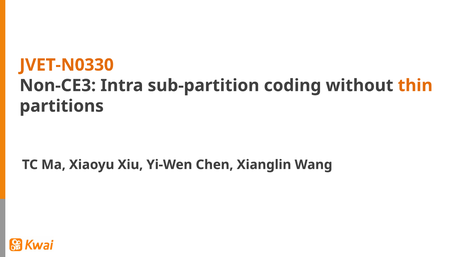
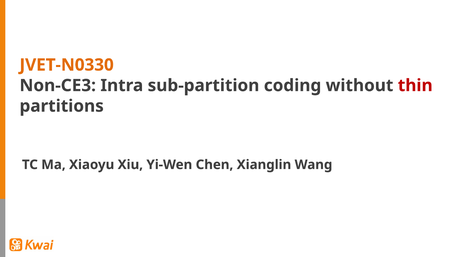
thin colour: orange -> red (415, 86)
